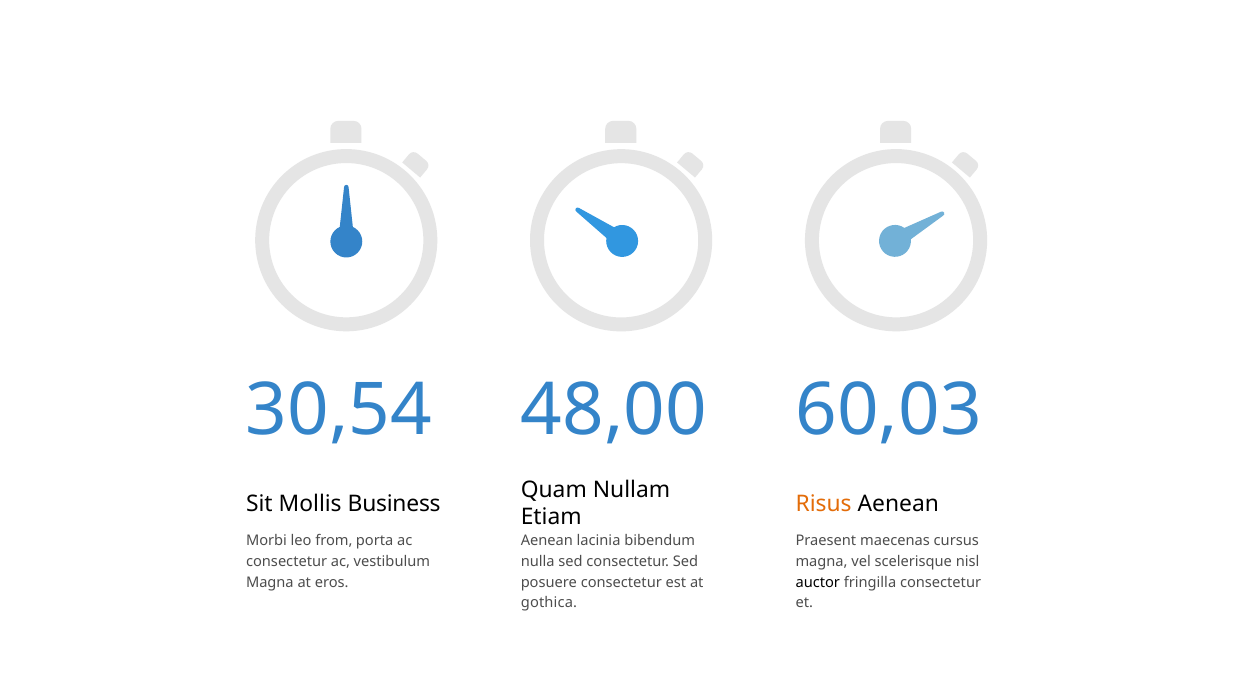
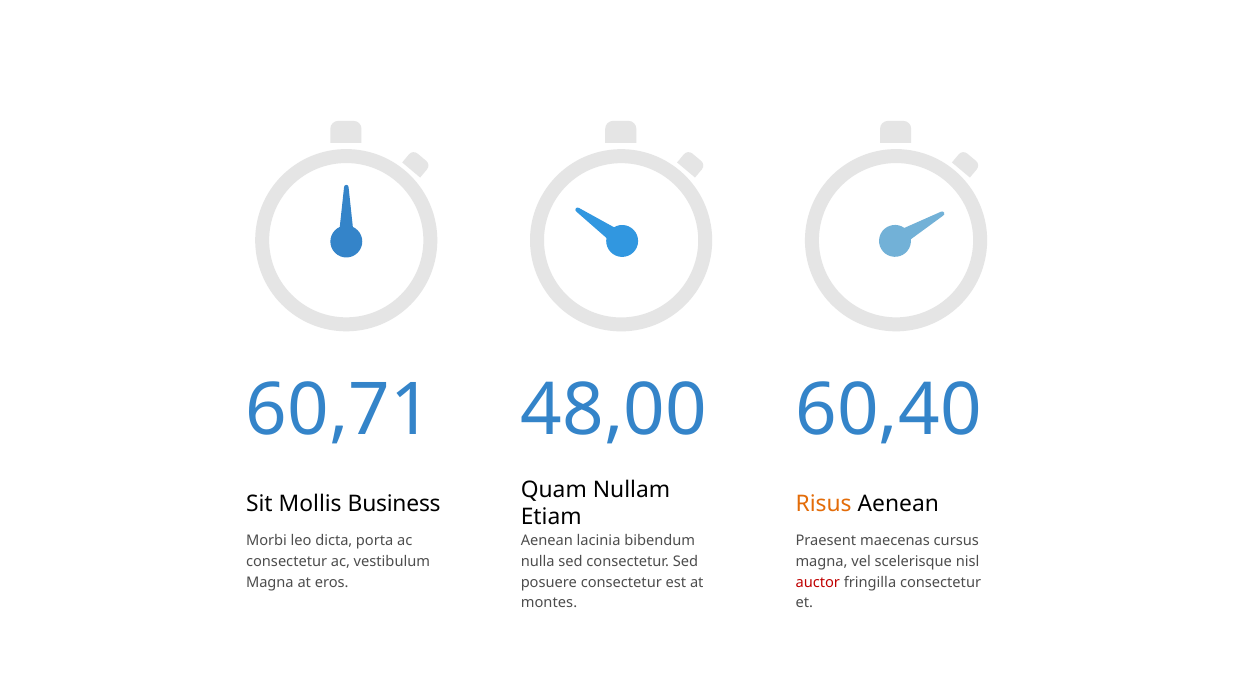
30,54: 30,54 -> 60,71 (339, 411)
60,03: 60,03 -> 60,40 (889, 411)
from: from -> dicta (334, 540)
auctor colour: black -> red (818, 582)
gothica: gothica -> montes (549, 603)
